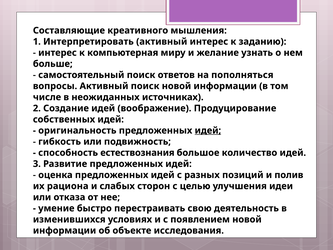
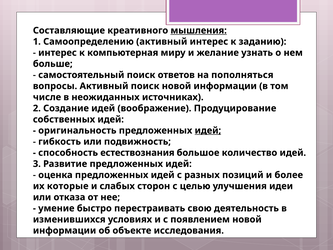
мышления underline: none -> present (199, 30)
Интерпретировать: Интерпретировать -> Самоопределению (88, 42)
полив: полив -> более (289, 175)
рациона: рациона -> которые (68, 186)
